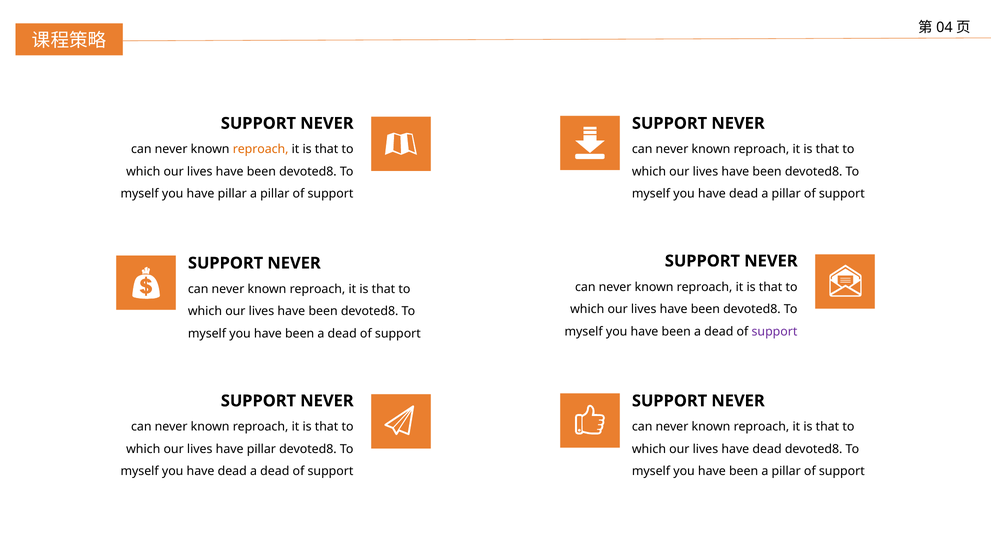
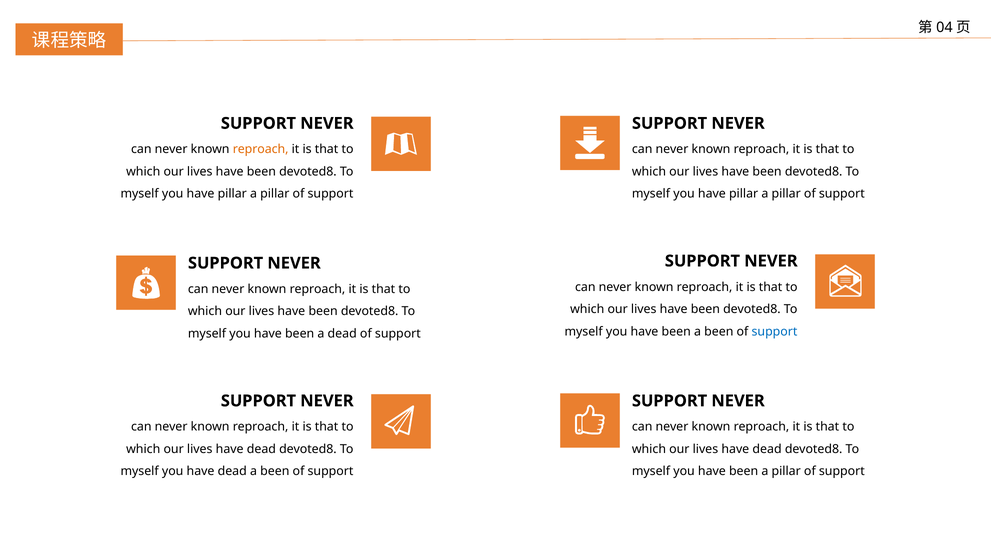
dead: dead -> pillar (744, 194)
dead: dead -> been (719, 332)
support colour: purple -> blue (774, 332)
pillar: pillar -> dead (261, 449)
dead: dead -> been (275, 472)
